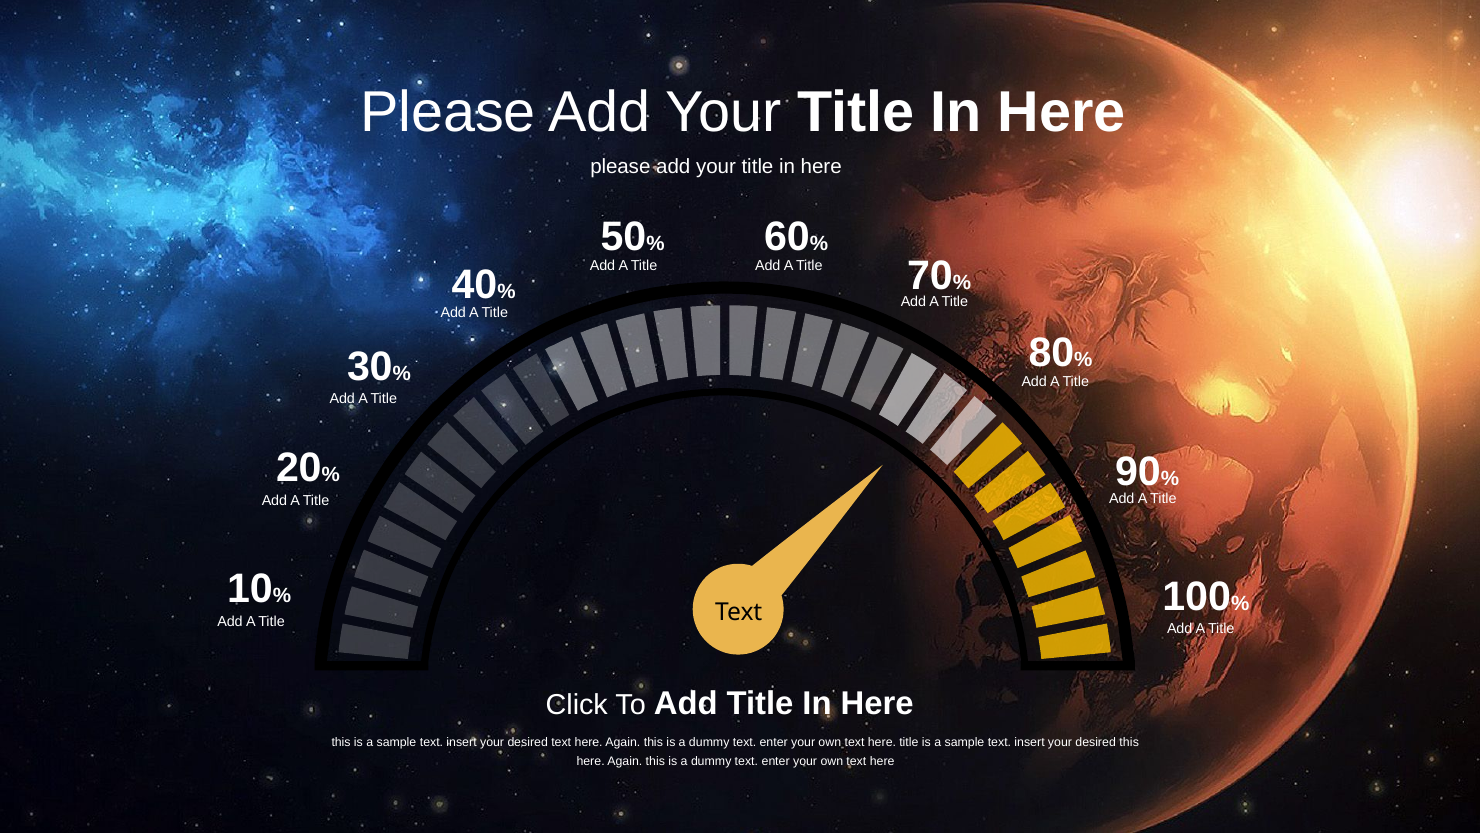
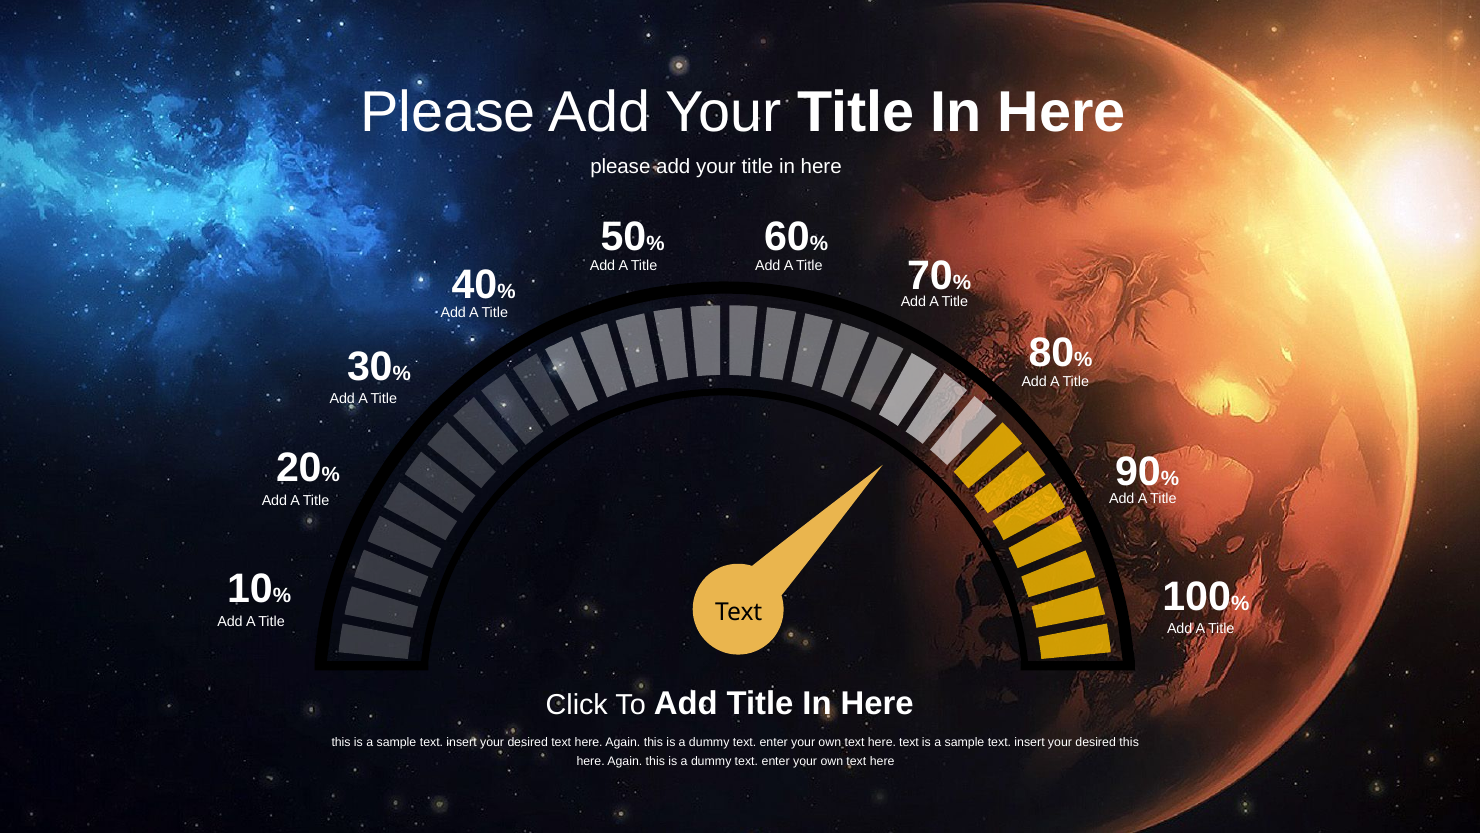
text here title: title -> text (909, 742)
